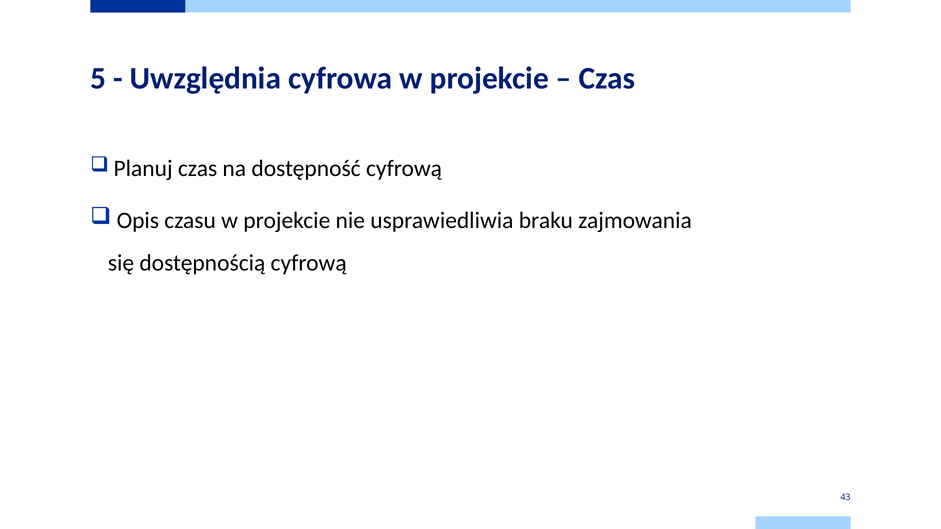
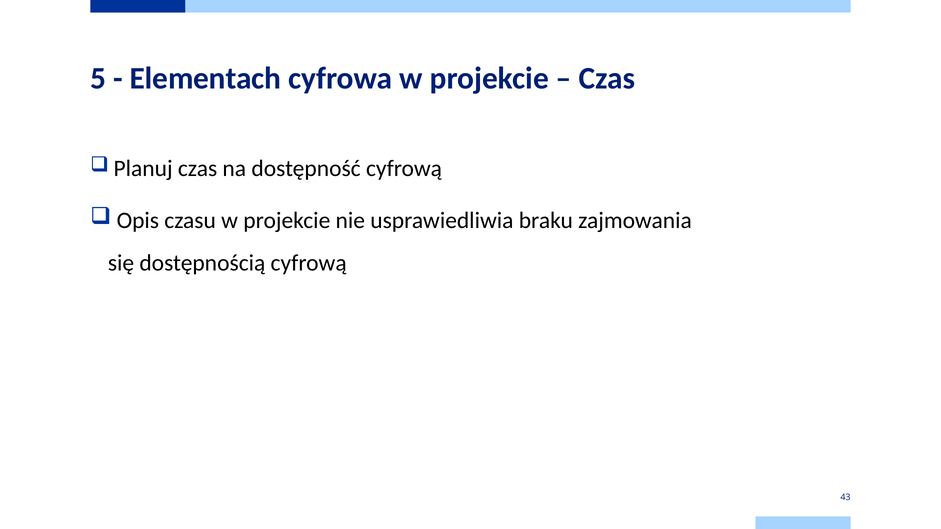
Uwzględnia: Uwzględnia -> Elementach (206, 78)
